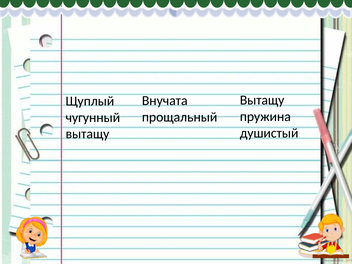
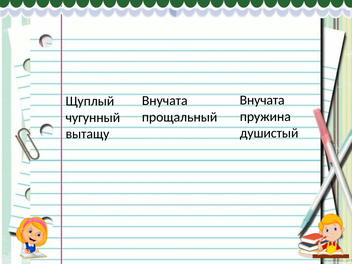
Вытащу: Вытащу -> Внучата (262, 100)
